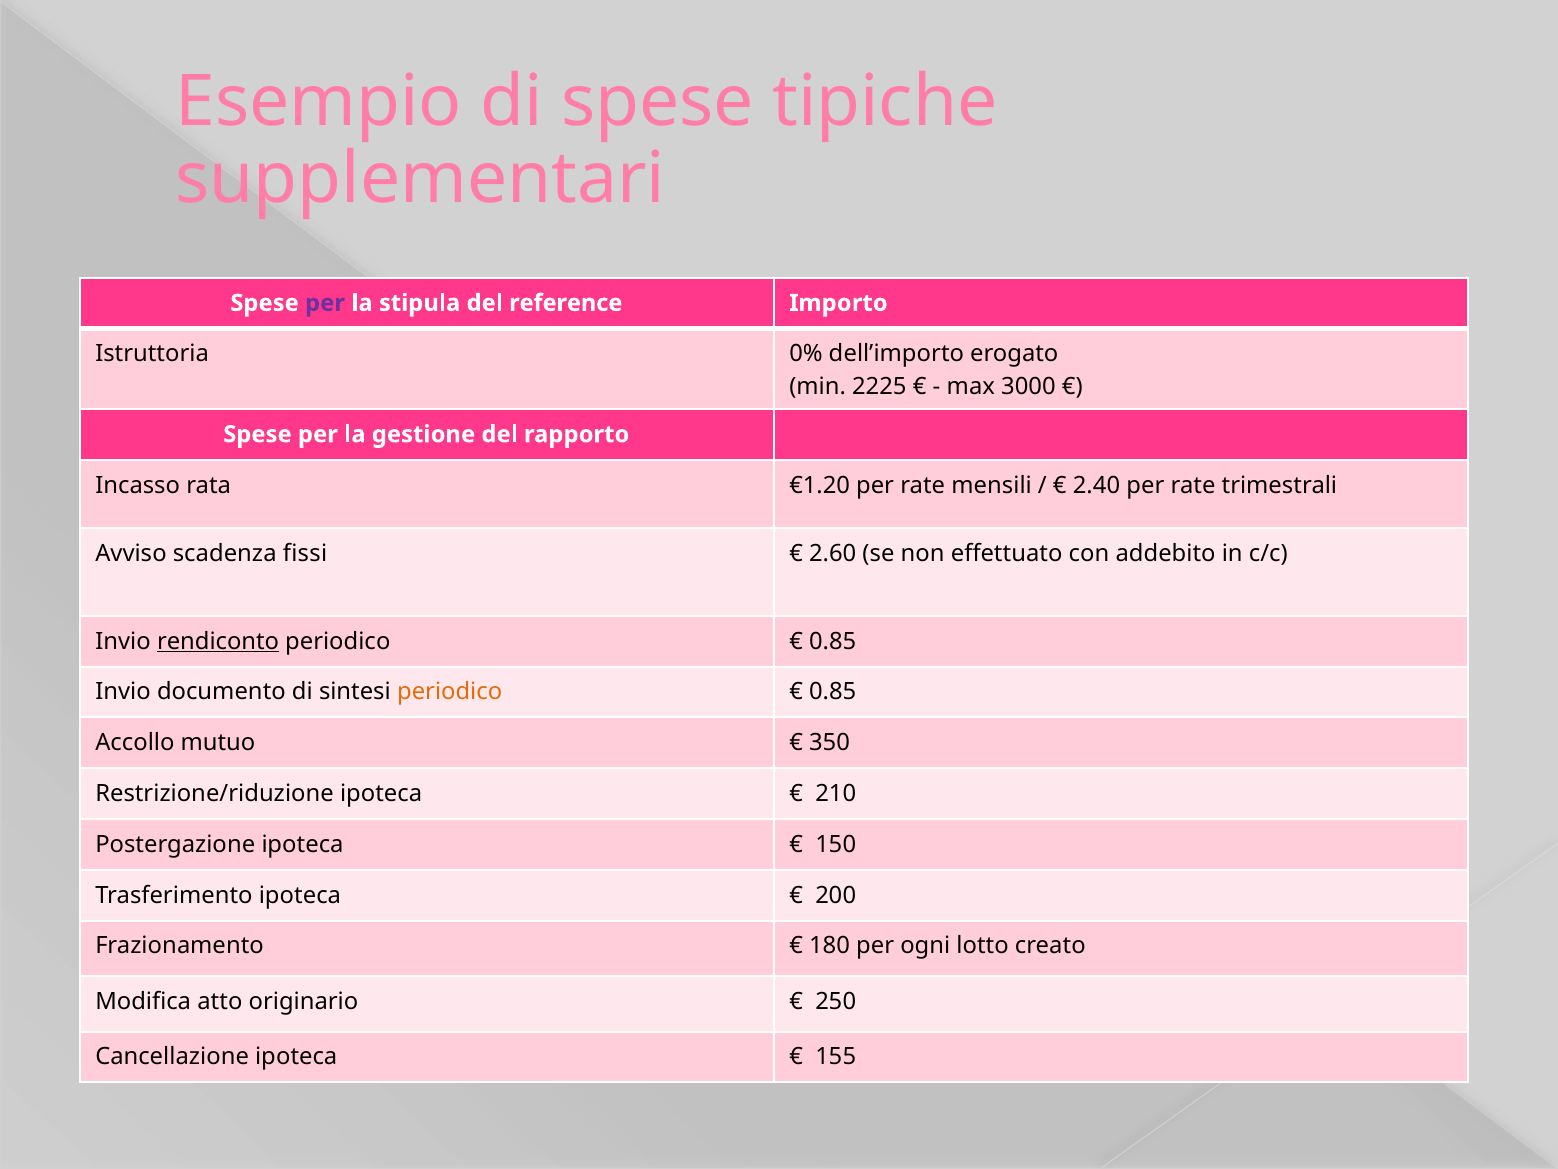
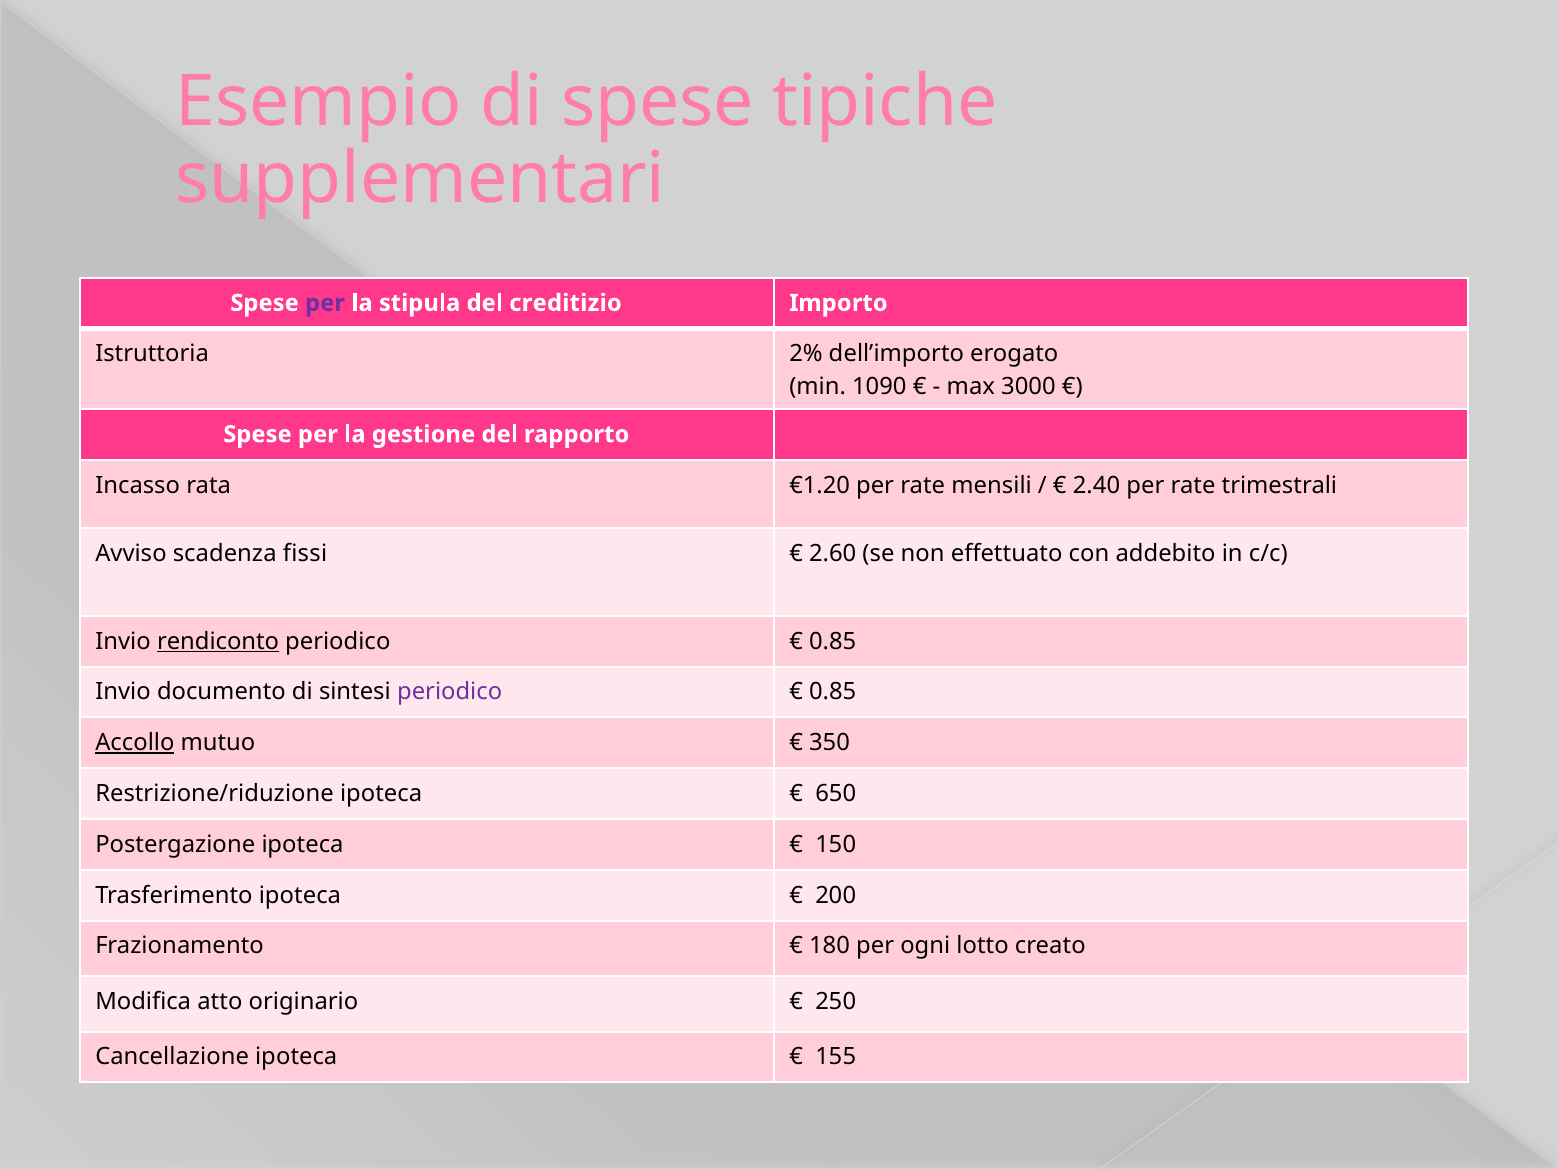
reference: reference -> creditizio (565, 303)
0%: 0% -> 2% (806, 354)
2225: 2225 -> 1090 (879, 386)
periodico colour: orange -> purple (450, 692)
Accollo underline: none -> present (135, 743)
210: 210 -> 650 (836, 793)
